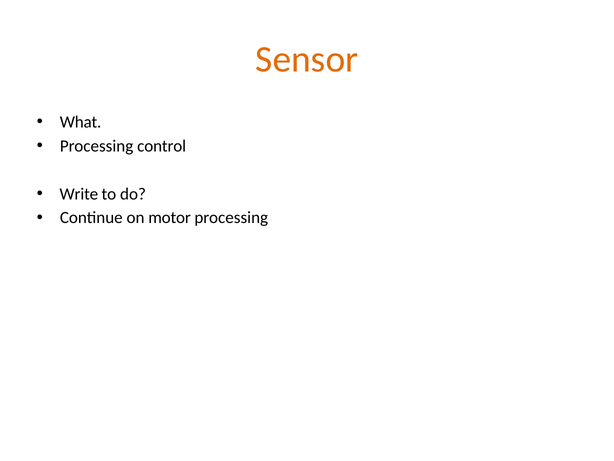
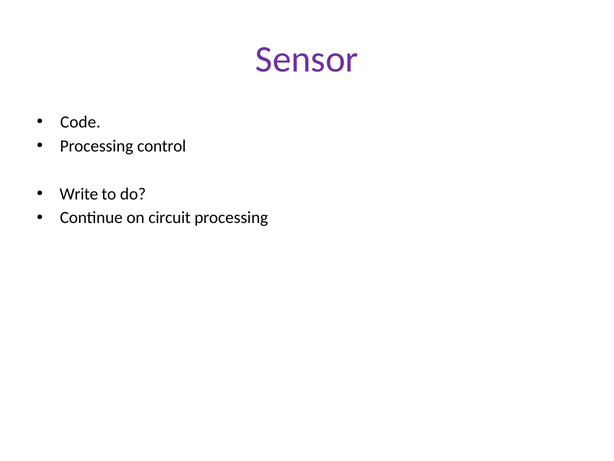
Sensor colour: orange -> purple (307, 59)
What: What -> Code (80, 122)
motor: motor -> circuit (170, 218)
